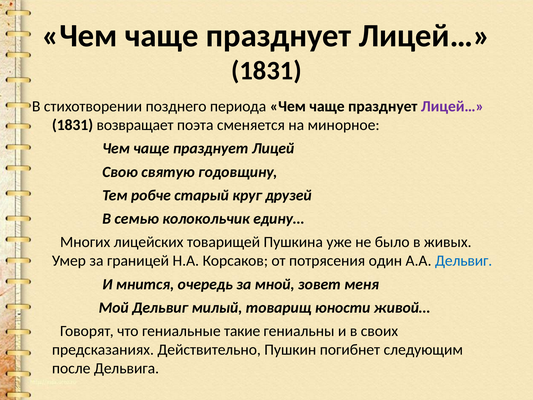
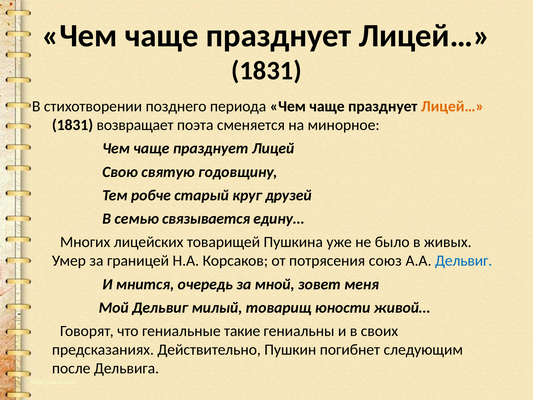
Лицей… colour: purple -> orange (452, 106)
колокольчик: колокольчик -> связывается (206, 219)
один: один -> союз (385, 261)
